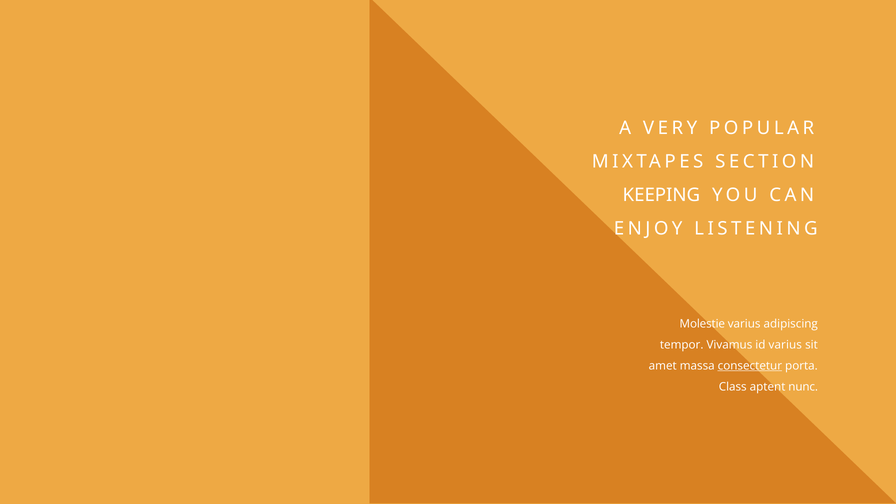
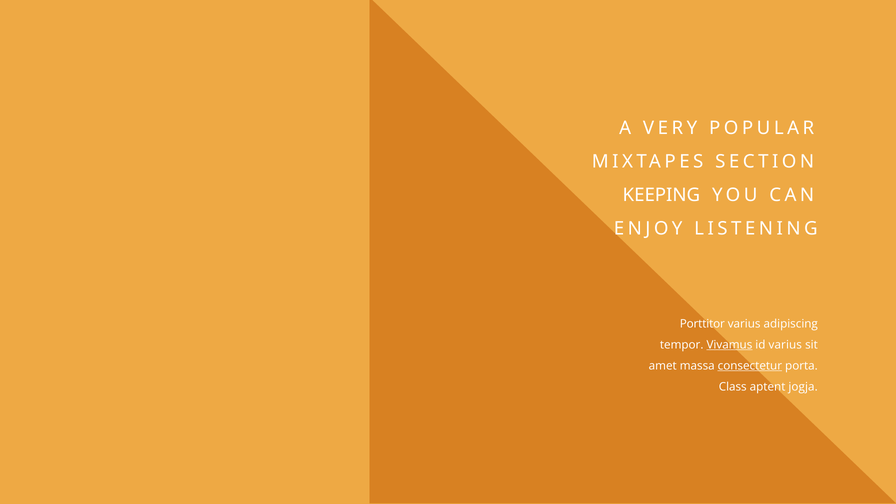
Molestie: Molestie -> Porttitor (702, 324)
Vivamus underline: none -> present (729, 345)
nunc: nunc -> jogja (803, 387)
